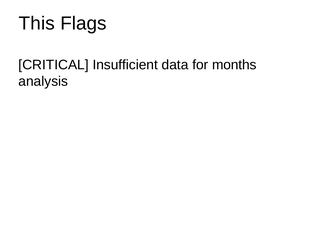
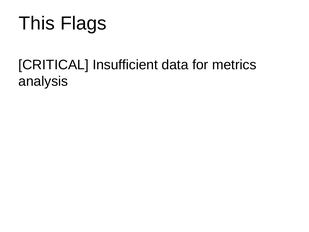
months: months -> metrics (234, 65)
